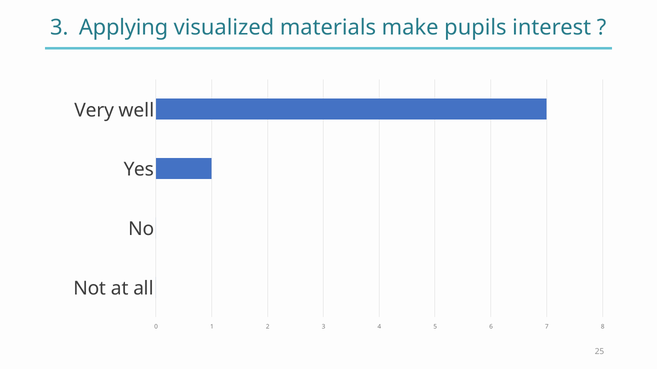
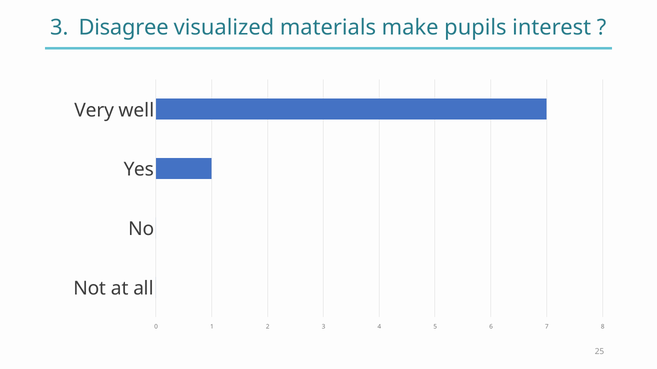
Applying: Applying -> Disagree (124, 27)
